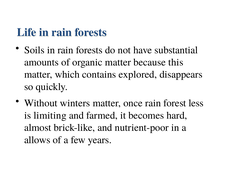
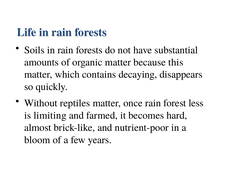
explored: explored -> decaying (138, 74)
winters: winters -> reptiles (75, 103)
allows: allows -> bloom (37, 140)
